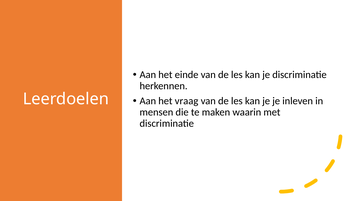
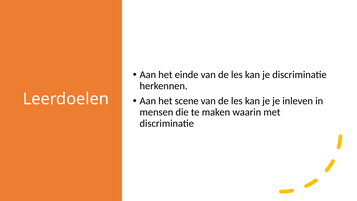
vraag: vraag -> scene (187, 101)
